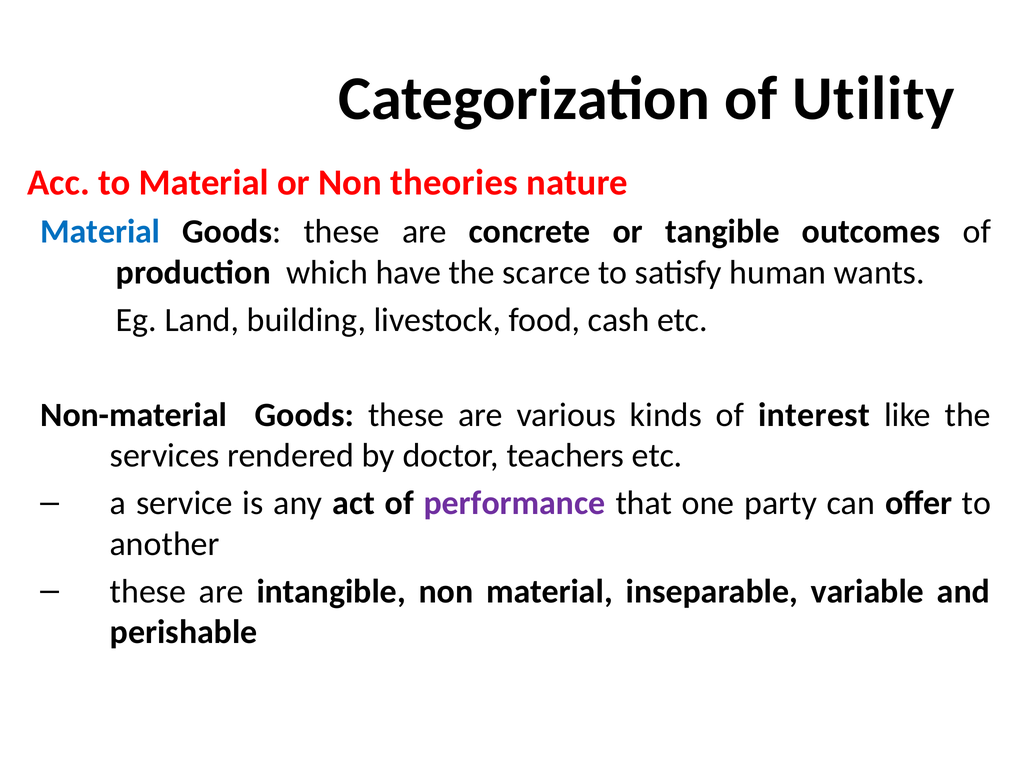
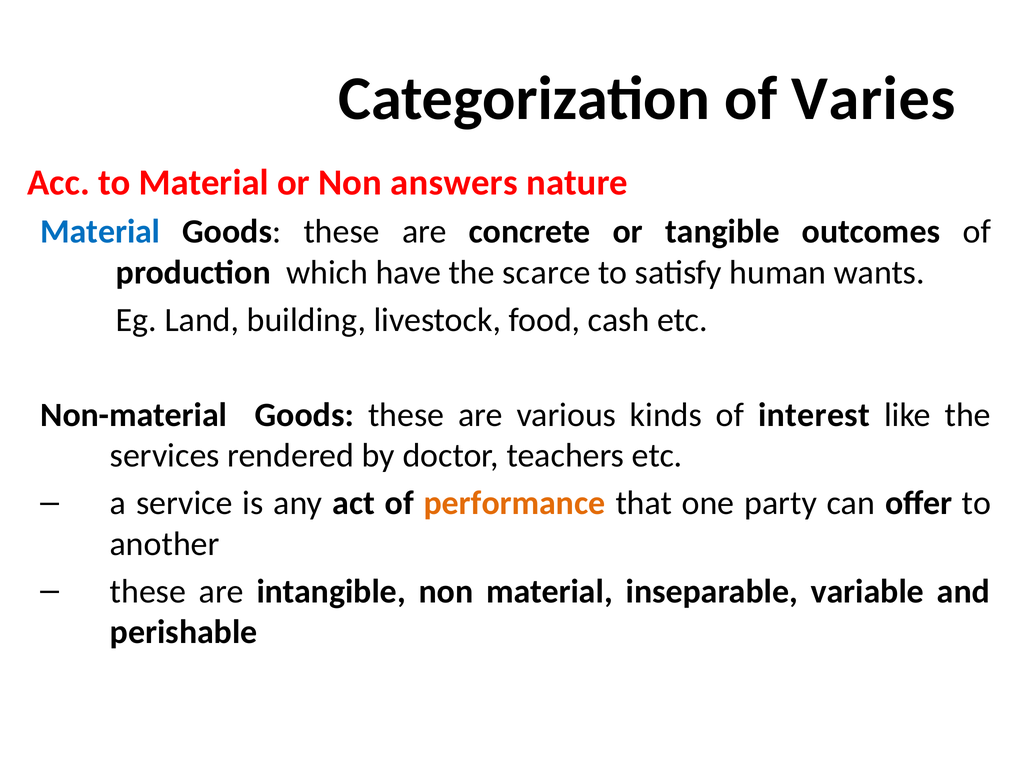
Utility: Utility -> Varies (873, 99)
theories: theories -> answers (454, 182)
performance colour: purple -> orange (514, 503)
